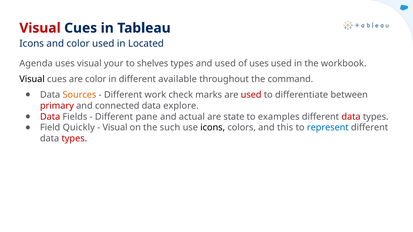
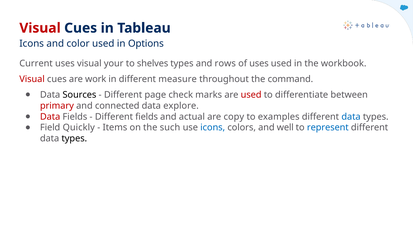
Located: Located -> Options (146, 44)
Agenda: Agenda -> Current (36, 64)
and used: used -> rows (225, 64)
Visual colour: black -> red (32, 79)
are color: color -> work (96, 79)
available: available -> measure (178, 79)
Sources colour: orange -> black (79, 95)
work: work -> page (155, 95)
Different pane: pane -> fields (147, 117)
state: state -> copy (234, 117)
data colour: red -> blue (351, 117)
Visual: Visual -> Items (115, 128)
icons colour: black -> blue (213, 128)
this: this -> well (285, 128)
types colour: red -> black (74, 139)
